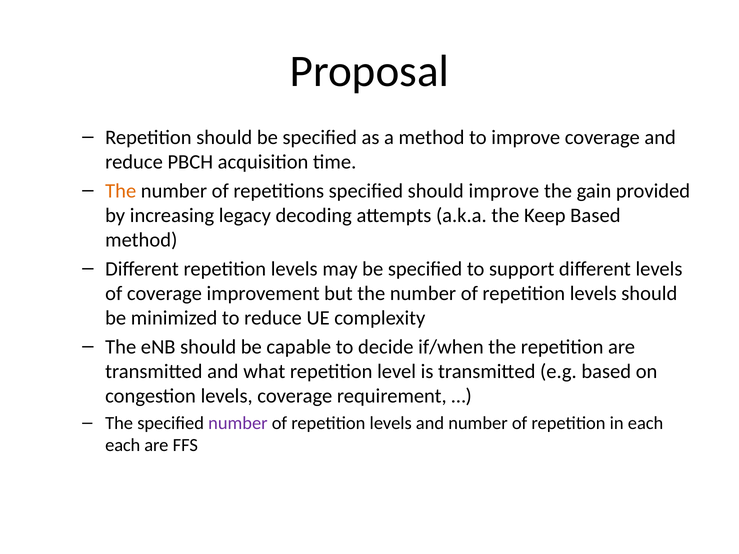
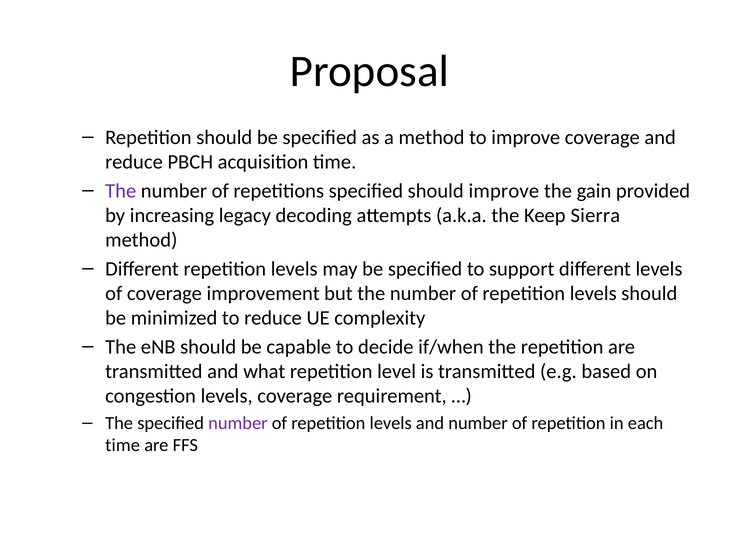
The colour: orange -> purple (121, 191)
Keep Based: Based -> Sierra (595, 215)
each: each -> time (123, 445)
